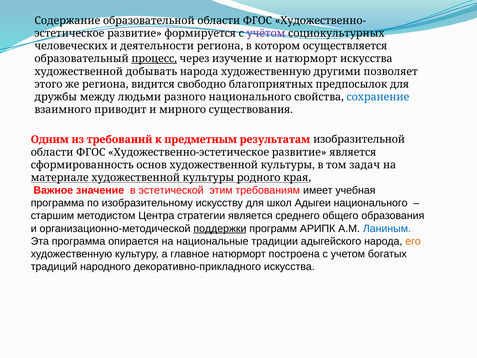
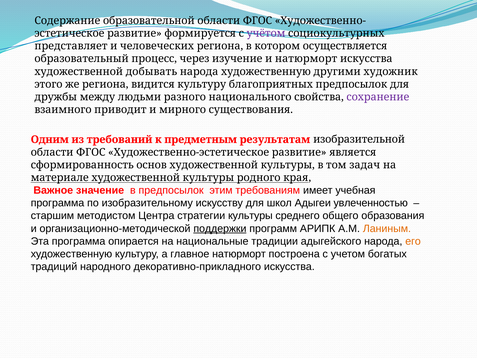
человеческих: человеческих -> представляет (71, 46)
деятельности: деятельности -> человеческих (157, 46)
процесс underline: present -> none (154, 59)
позволяет: позволяет -> художник (391, 71)
видится свободно: свободно -> культуру (202, 84)
сохранение colour: blue -> purple (378, 97)
в эстетической: эстетической -> предпосылок (171, 190)
Адыгеи национального: национального -> увлеченностью (371, 203)
стратегии является: является -> культуры (250, 216)
Ланиным colour: blue -> orange (387, 228)
